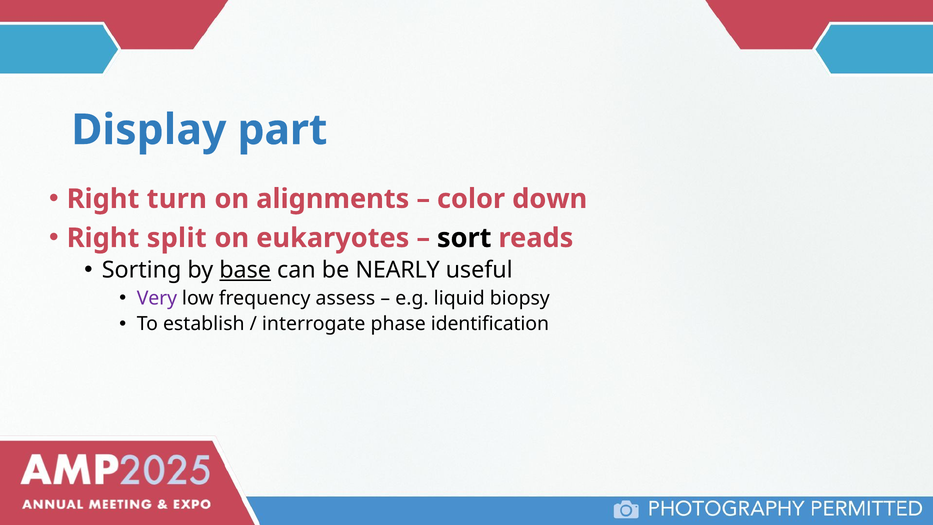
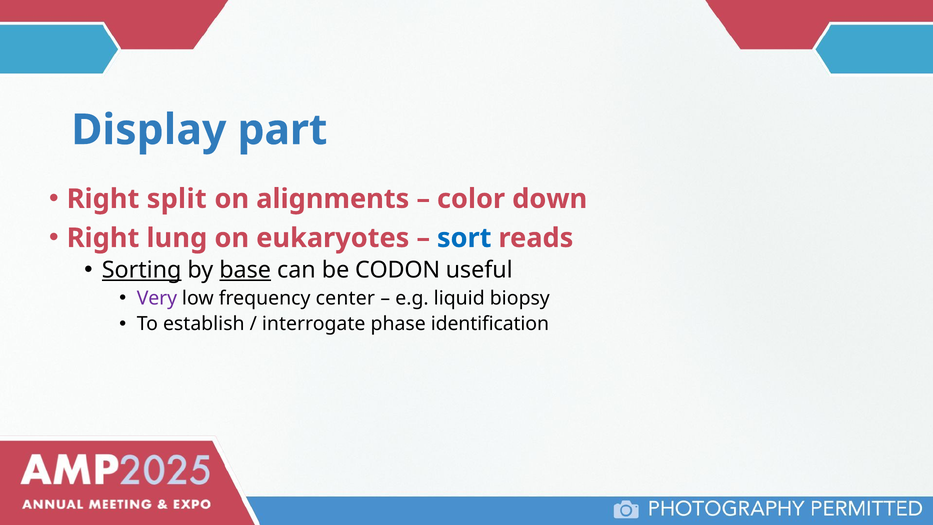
turn: turn -> split (177, 199)
split: split -> lung (177, 238)
sort colour: black -> blue (464, 238)
Sorting underline: none -> present (142, 270)
NEARLY: NEARLY -> CODON (398, 270)
assess: assess -> center (345, 298)
